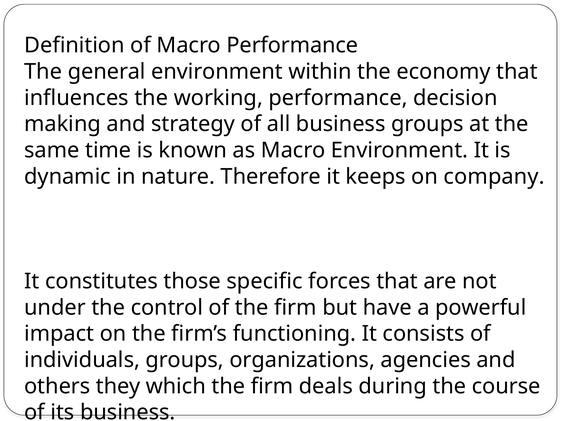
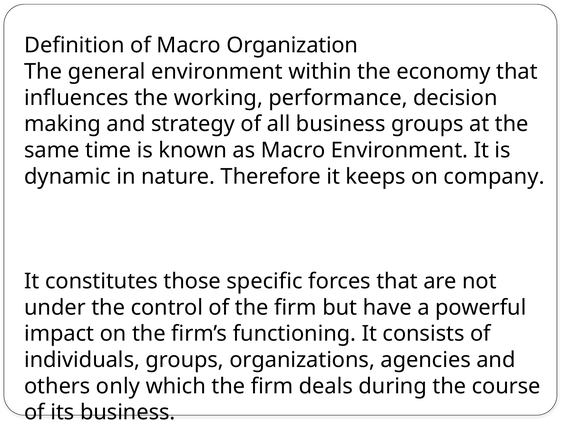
Macro Performance: Performance -> Organization (292, 45)
they: they -> only (118, 386)
